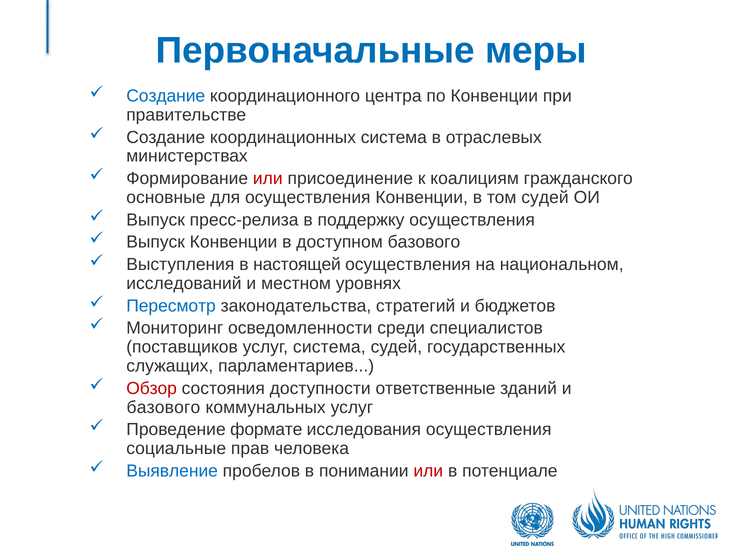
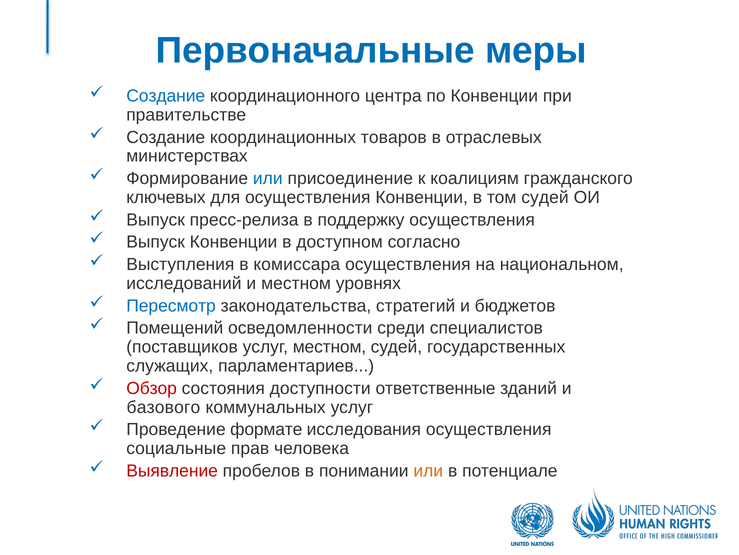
координационных система: система -> товаров (394, 137)
или colour: red -> blue (268, 178)
основные: основные -> ключевых (166, 197)
доступном базового: базового -> согласно (424, 242)
настоящей: настоящей -> комиссара (297, 264)
Мониторинг: Мониторинг -> Помещений (175, 328)
услуг система: система -> местном (329, 347)
Выявление colour: blue -> red (172, 470)
или colour: red -> orange (428, 470)
